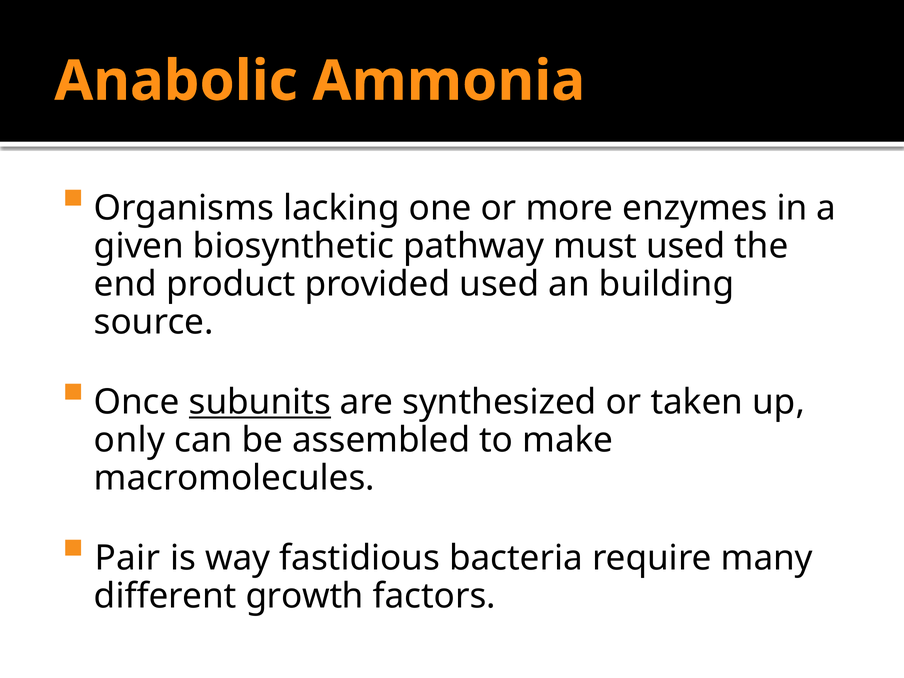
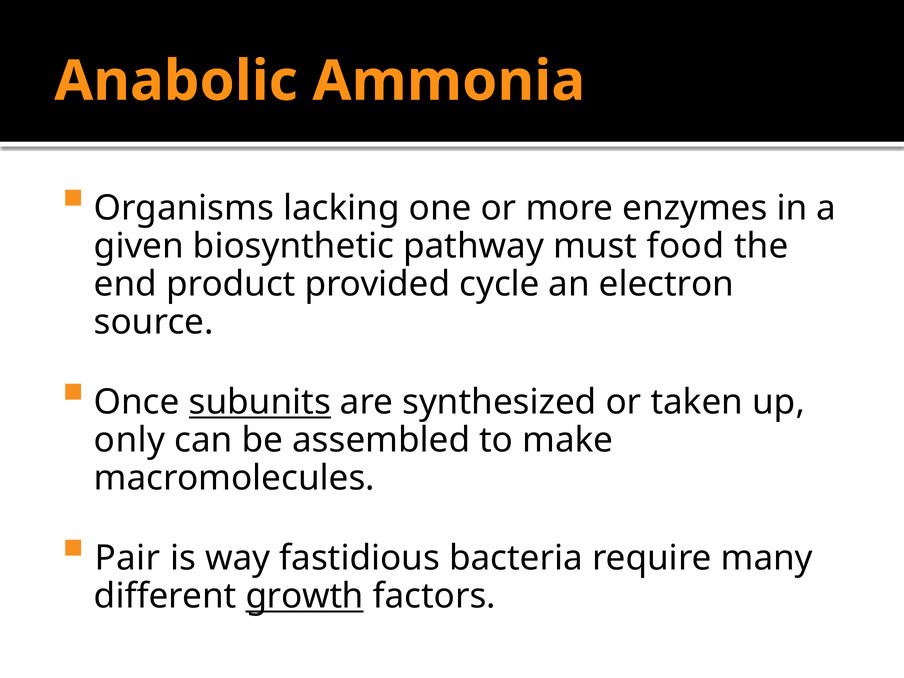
must used: used -> food (686, 246)
provided used: used -> cycle (499, 284)
building: building -> electron (667, 284)
growth underline: none -> present (305, 596)
